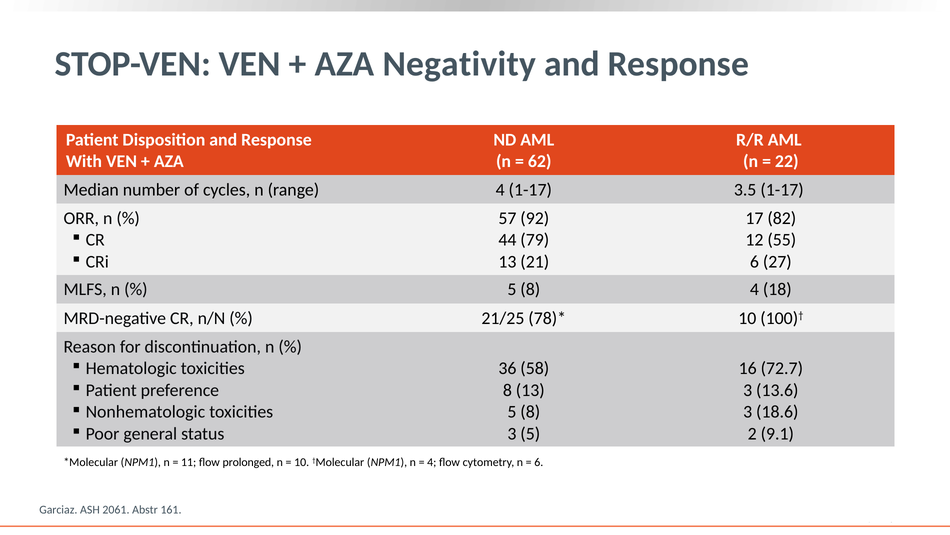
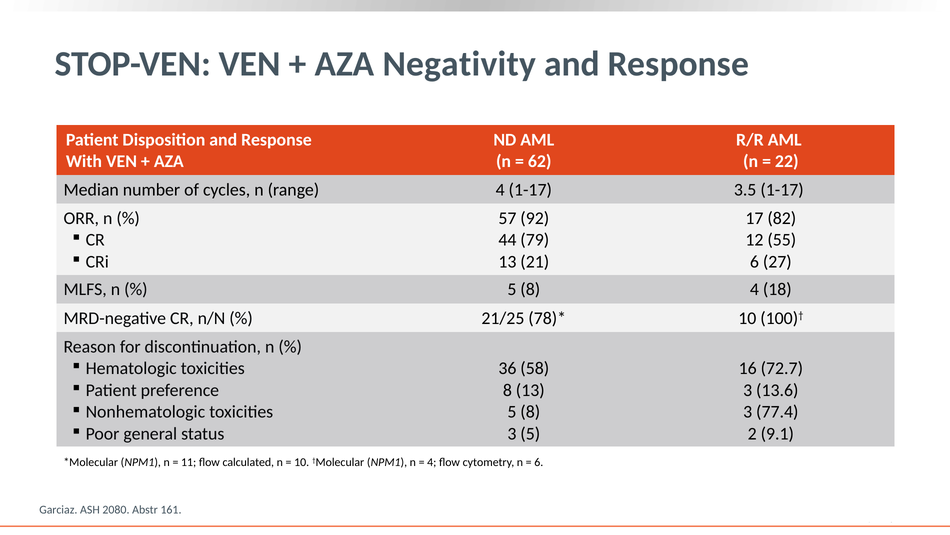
18.6: 18.6 -> 77.4 (777, 412)
prolonged: prolonged -> calculated (248, 462)
2061: 2061 -> 2080 (116, 509)
